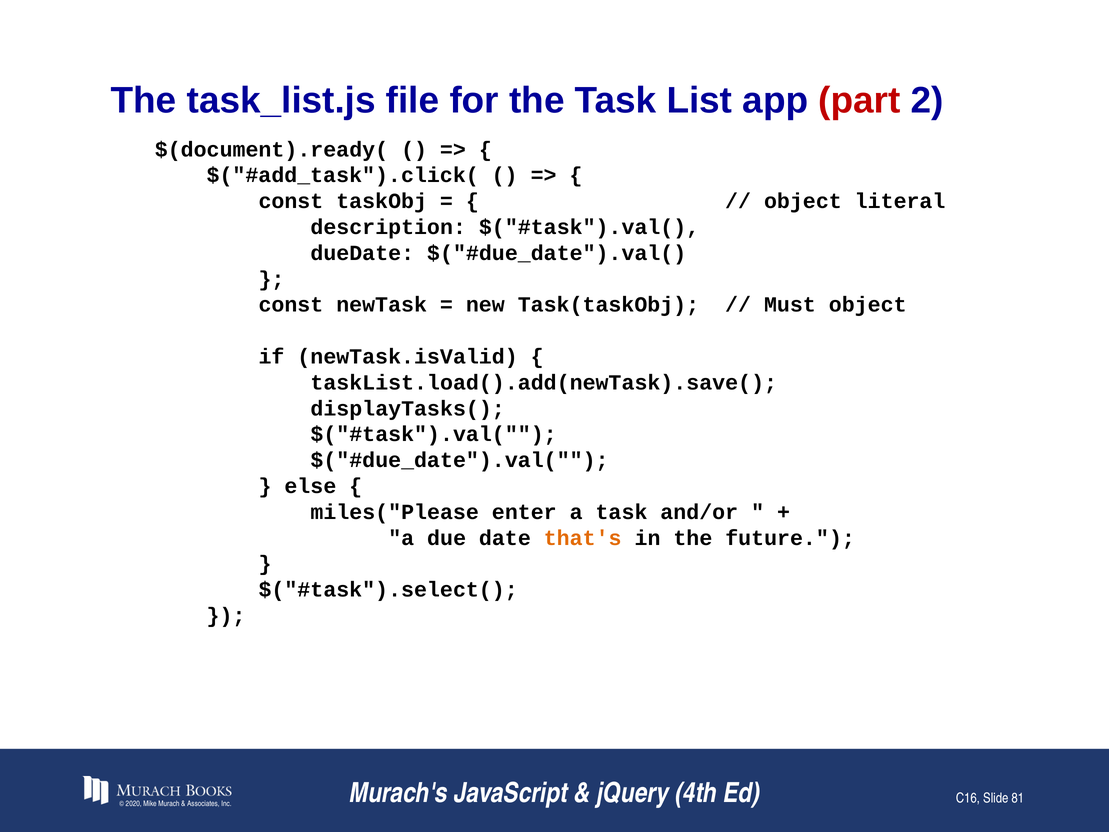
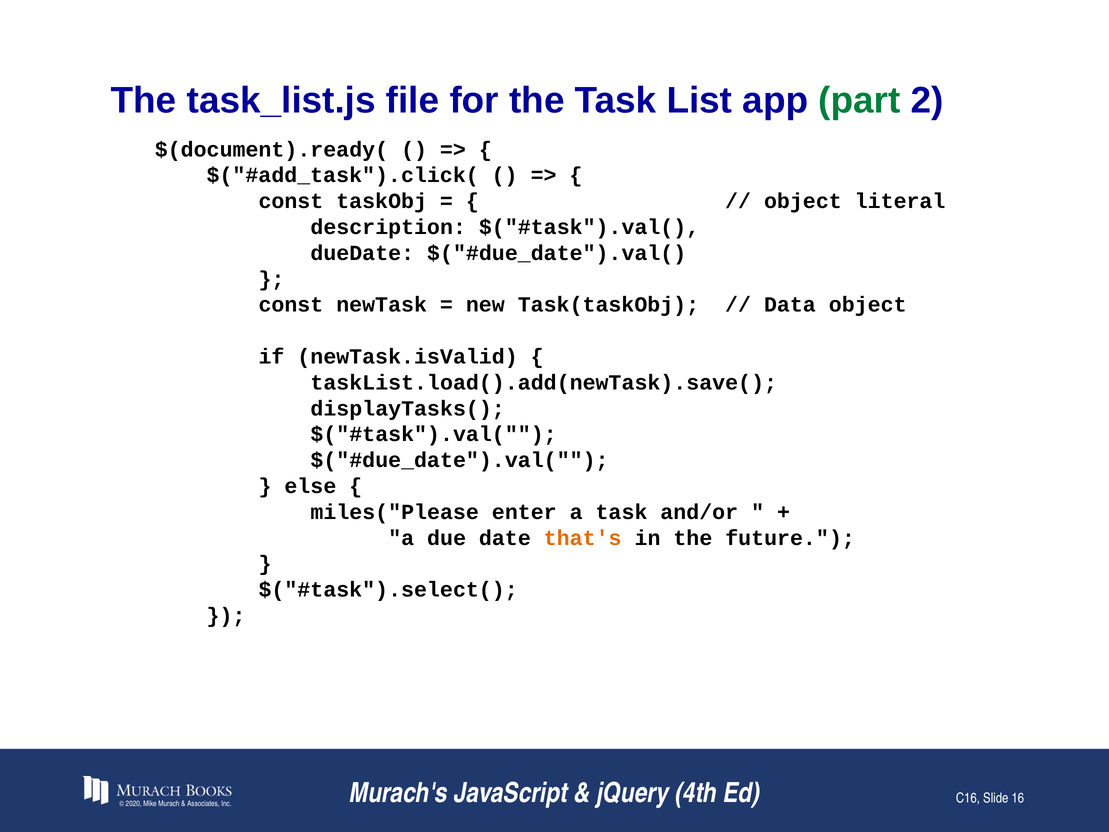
part colour: red -> green (859, 101)
Must: Must -> Data (790, 305)
81: 81 -> 16 (1018, 798)
